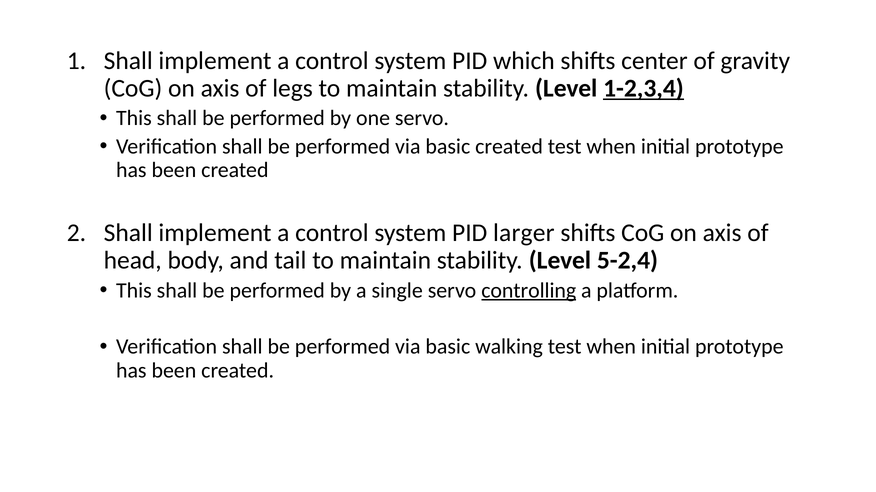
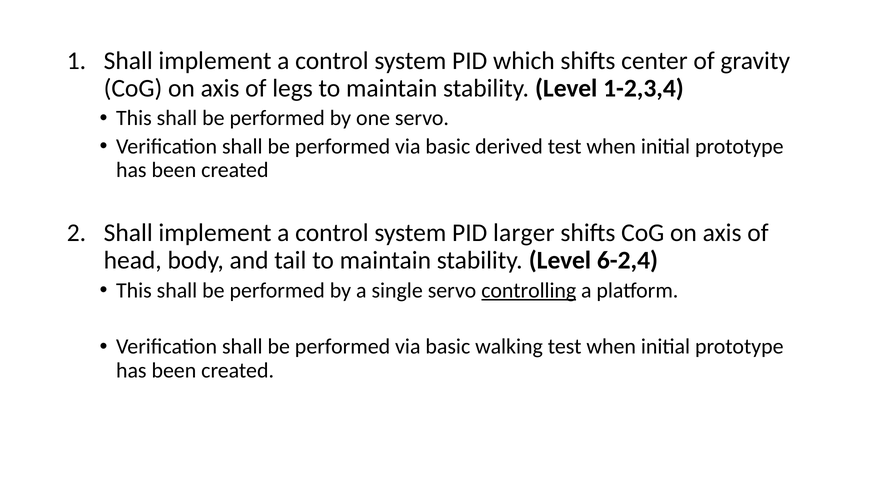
1-2,3,4 underline: present -> none (643, 88)
basic created: created -> derived (509, 147)
5-2,4: 5-2,4 -> 6-2,4 (627, 261)
